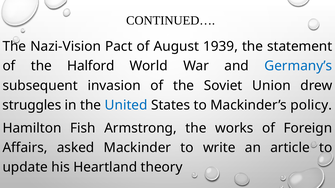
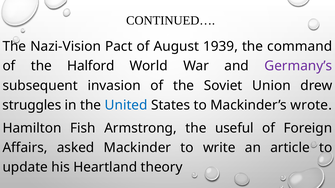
statement: statement -> command (300, 47)
Germany’s colour: blue -> purple (298, 66)
policy: policy -> wrote (311, 105)
works: works -> useful (234, 128)
